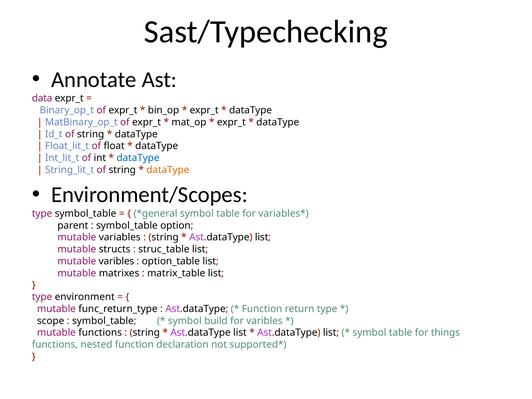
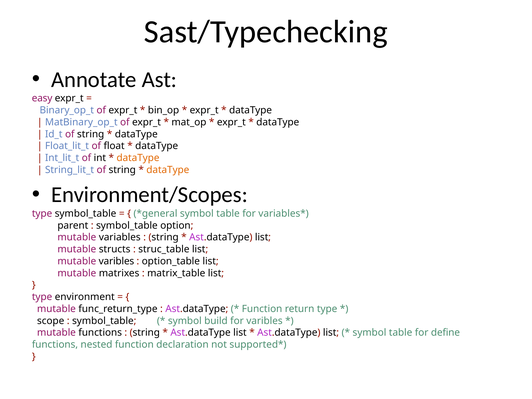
data: data -> easy (42, 98)
dataType colour: blue -> orange (138, 158)
things: things -> define (445, 333)
